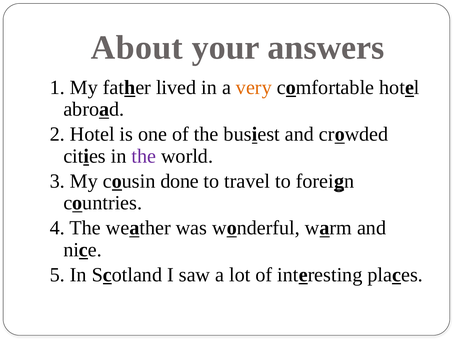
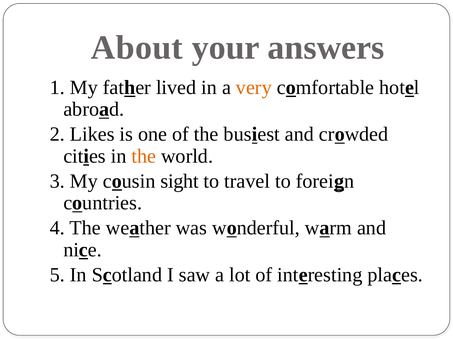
2 Hotel: Hotel -> Likes (92, 134)
the colour: purple -> orange (144, 156)
done: done -> sight (180, 181)
